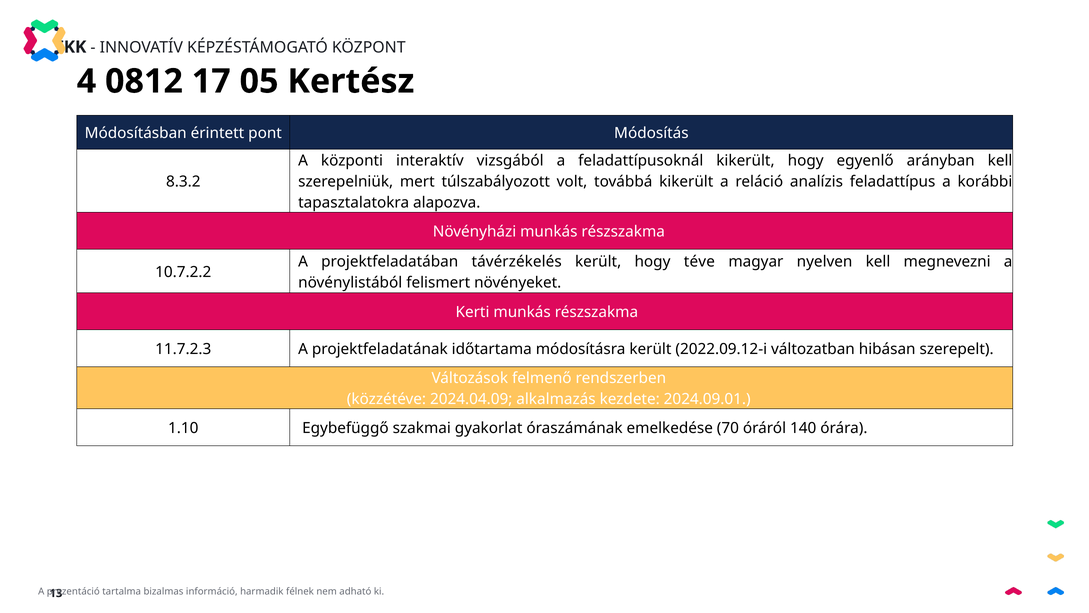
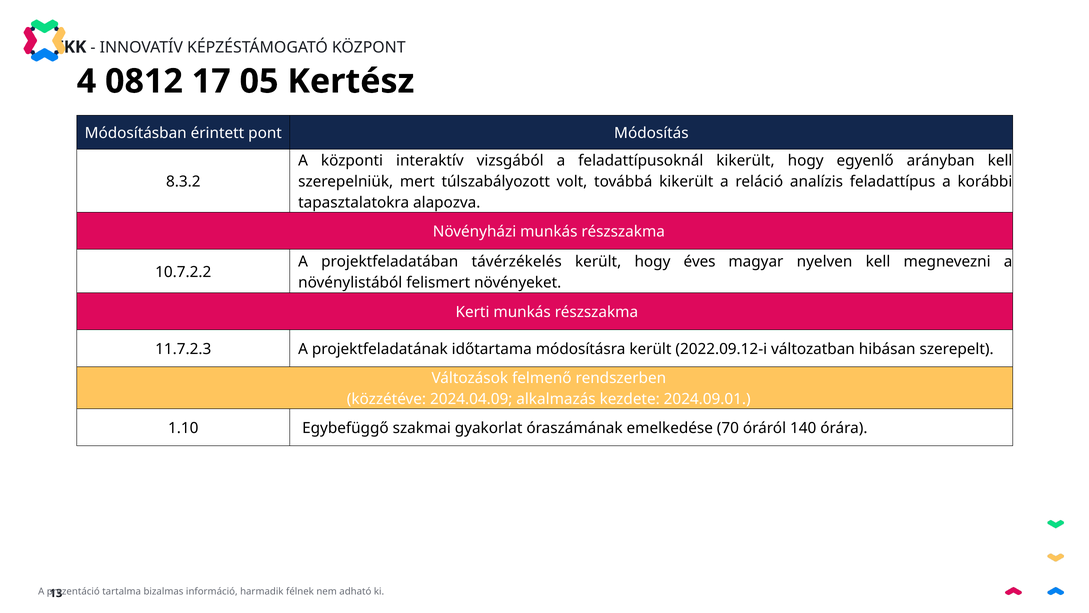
téve: téve -> éves (700, 261)
